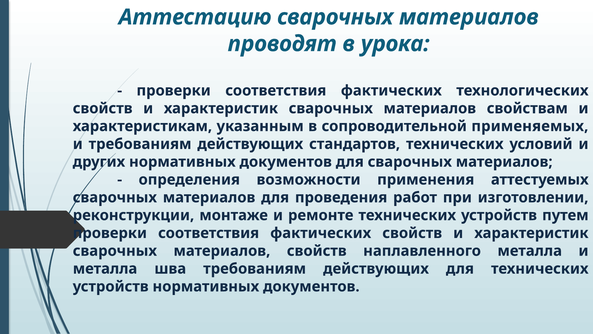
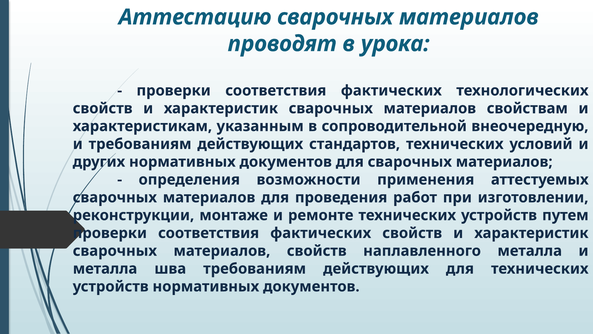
применяемых: применяемых -> внеочередную (530, 126)
